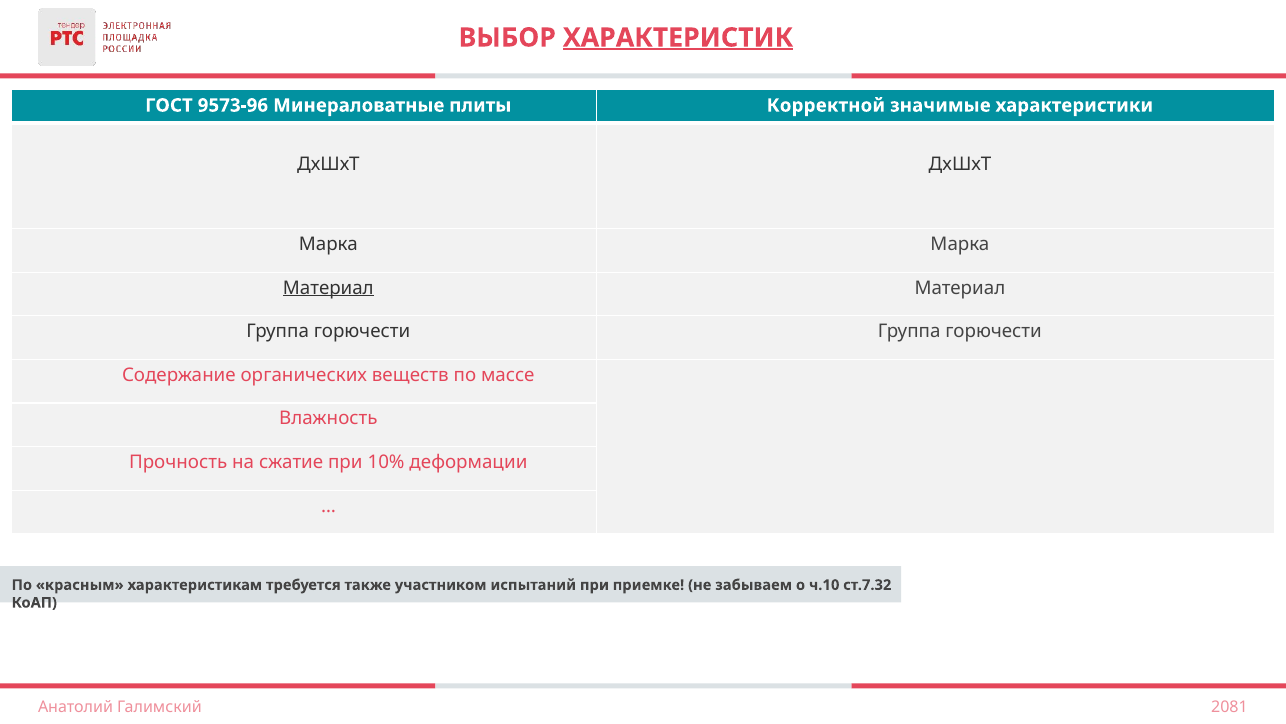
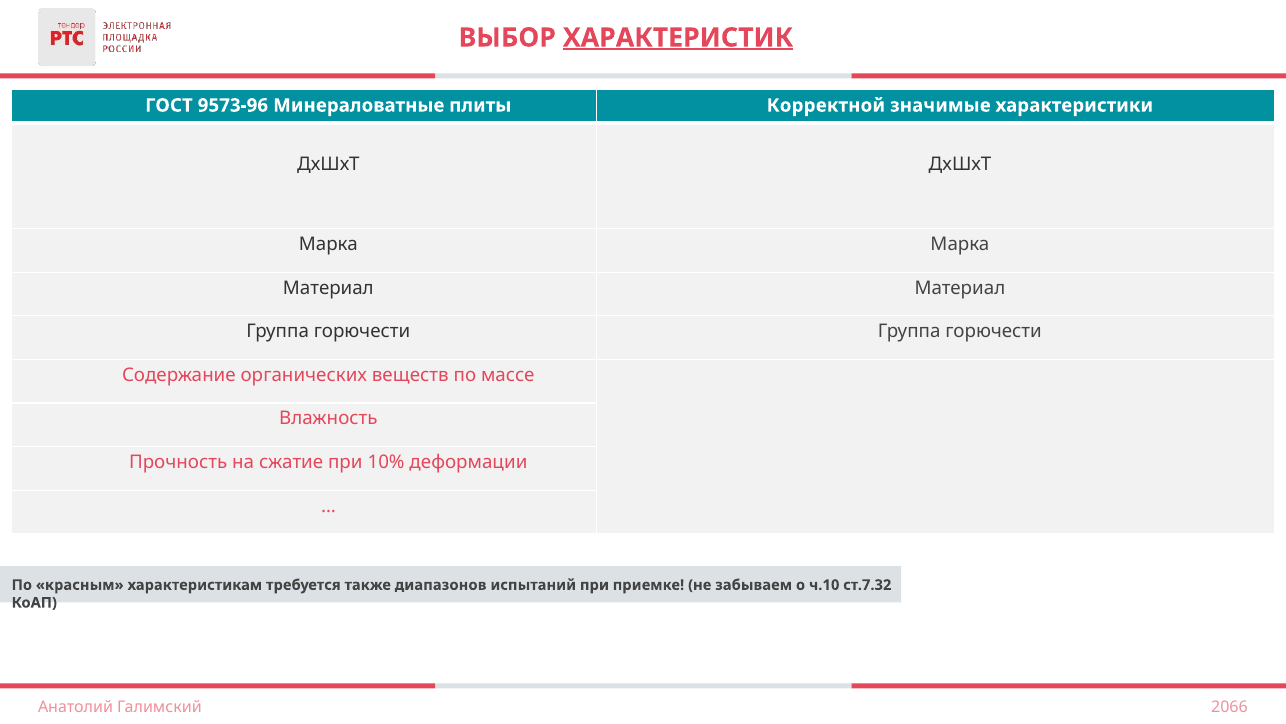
Материал underline: present -> none (328, 288)
участником: участником -> диапазонов (441, 585)
2081: 2081 -> 2066 (1229, 706)
